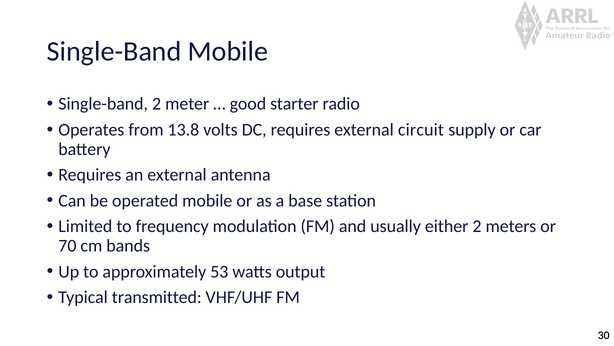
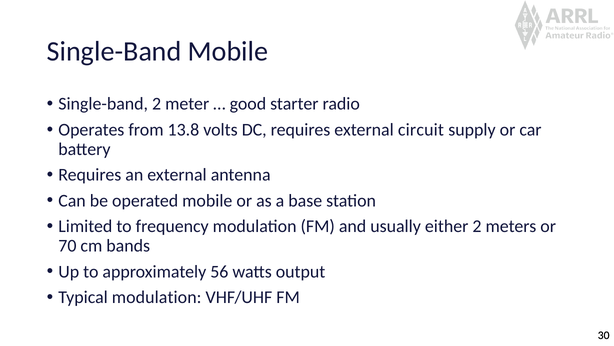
53: 53 -> 56 (219, 271)
Typical transmitted: transmitted -> modulation (157, 297)
